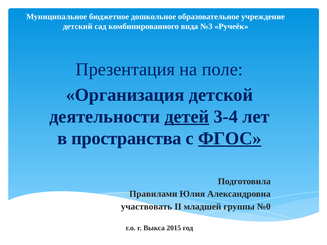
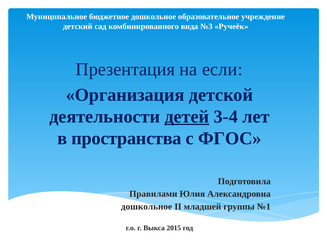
поле: поле -> если (222, 69)
ФГОС underline: present -> none (230, 138)
участвовать: участвовать -> дошкольное (147, 207)
№0: №0 -> №1 (264, 207)
